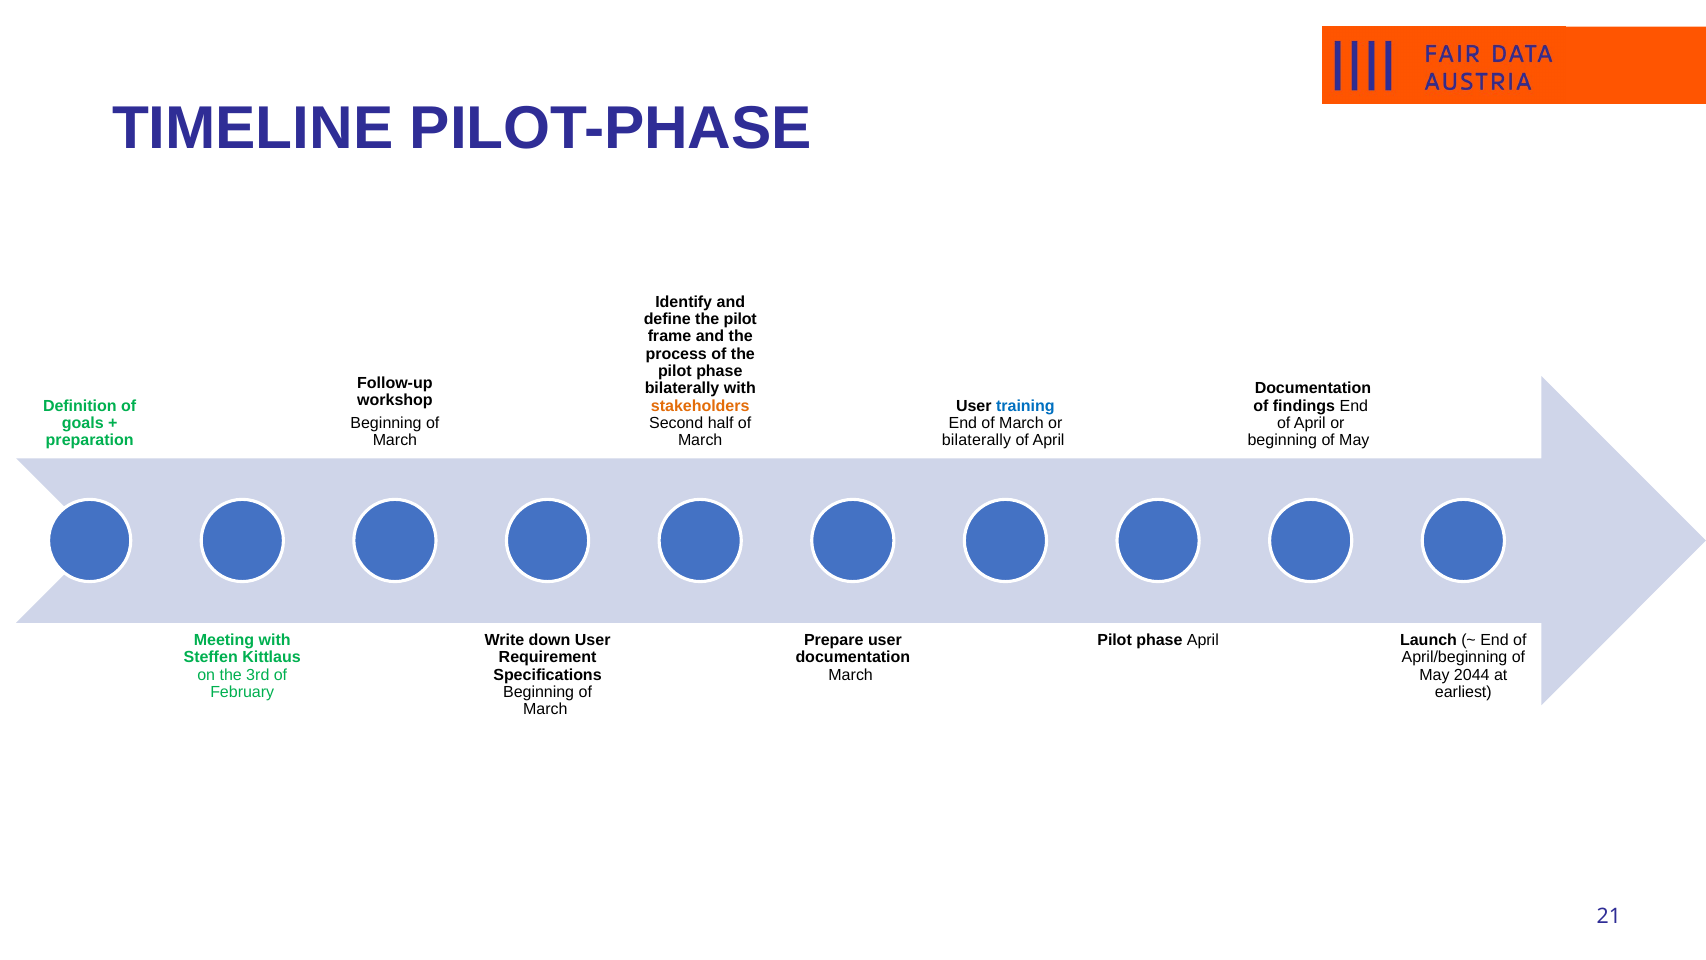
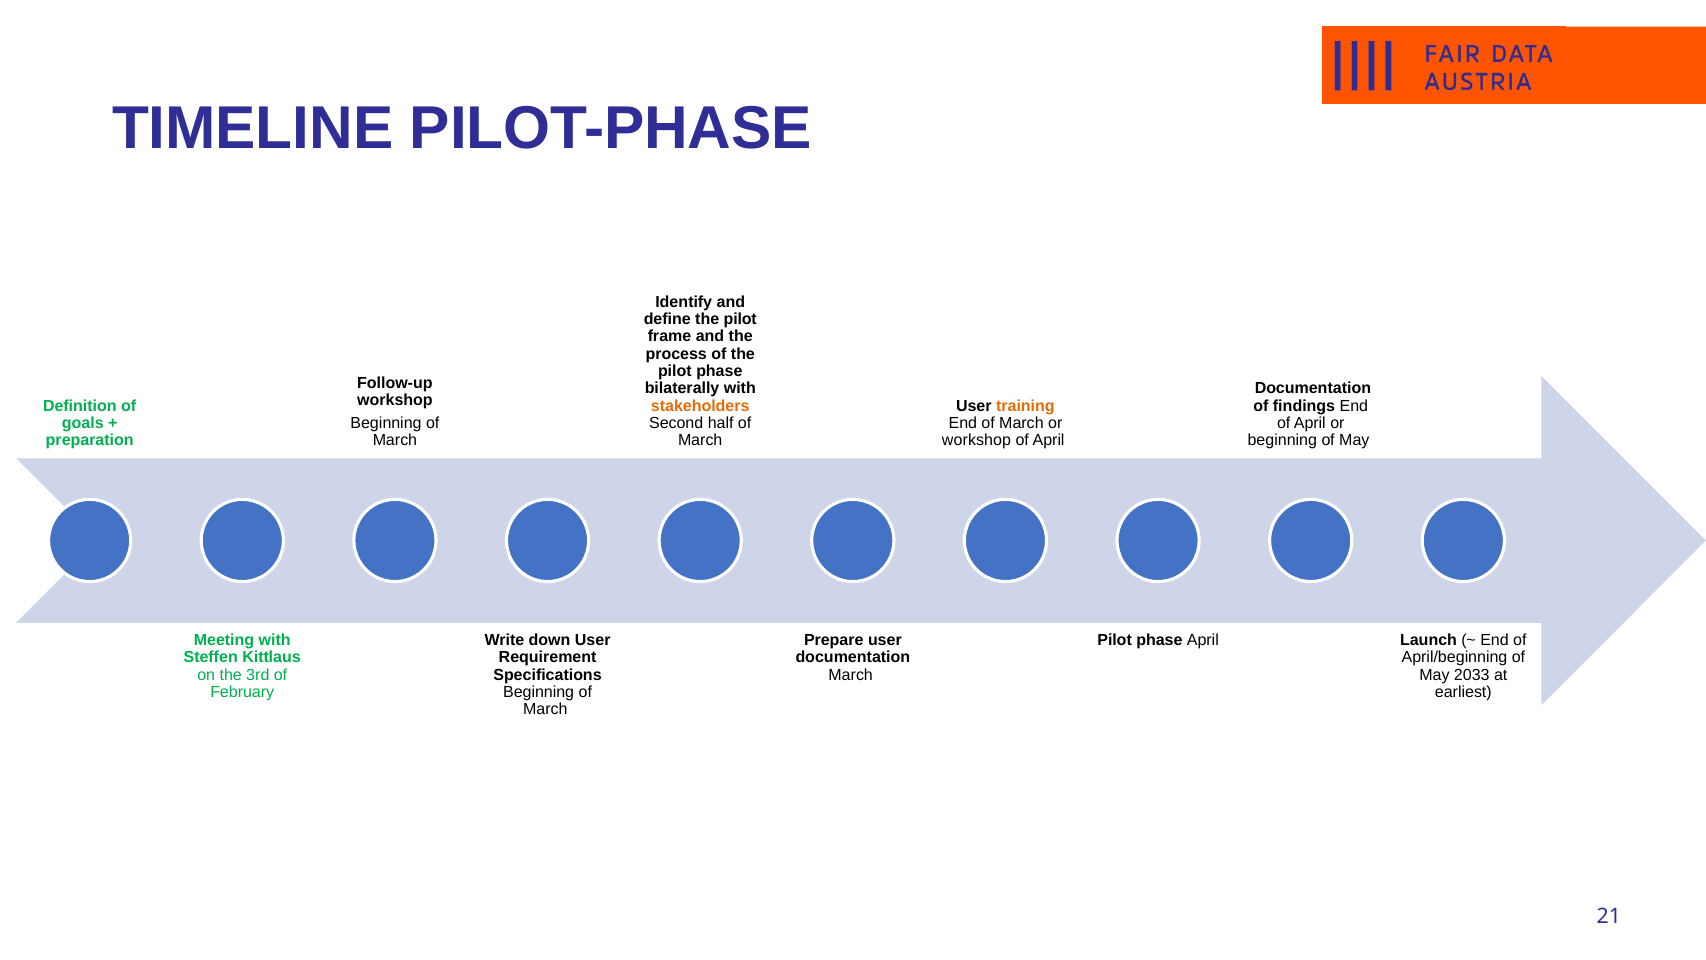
training colour: blue -> orange (1025, 406)
bilaterally: bilaterally -> workshop (977, 440)
2044: 2044 -> 2033 (1472, 675)
